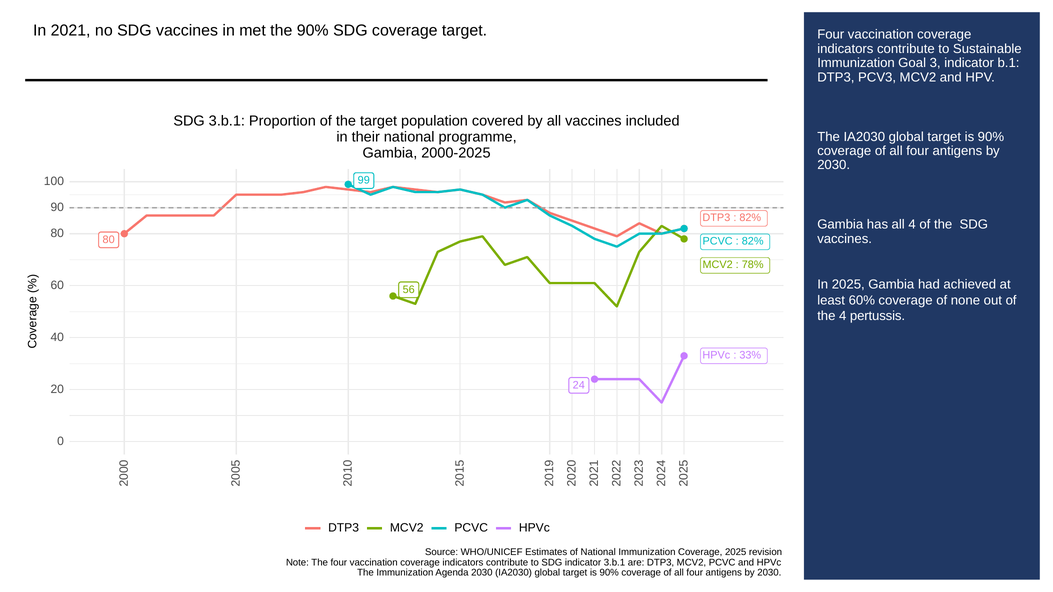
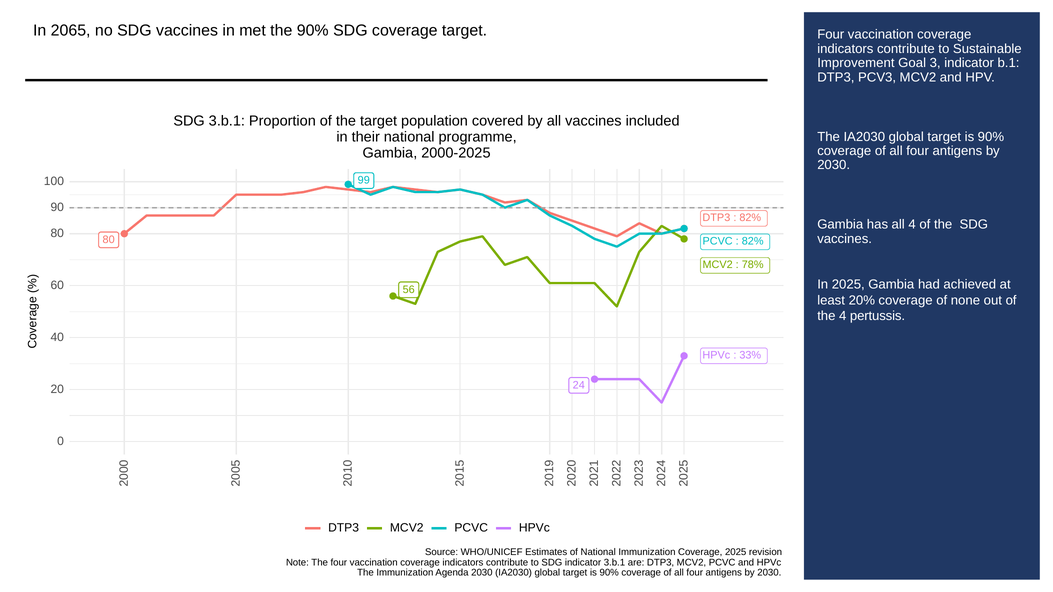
2021: 2021 -> 2065 (71, 30)
Immunization: Immunization -> Improvement (856, 63)
60%: 60% -> 20% (862, 300)
